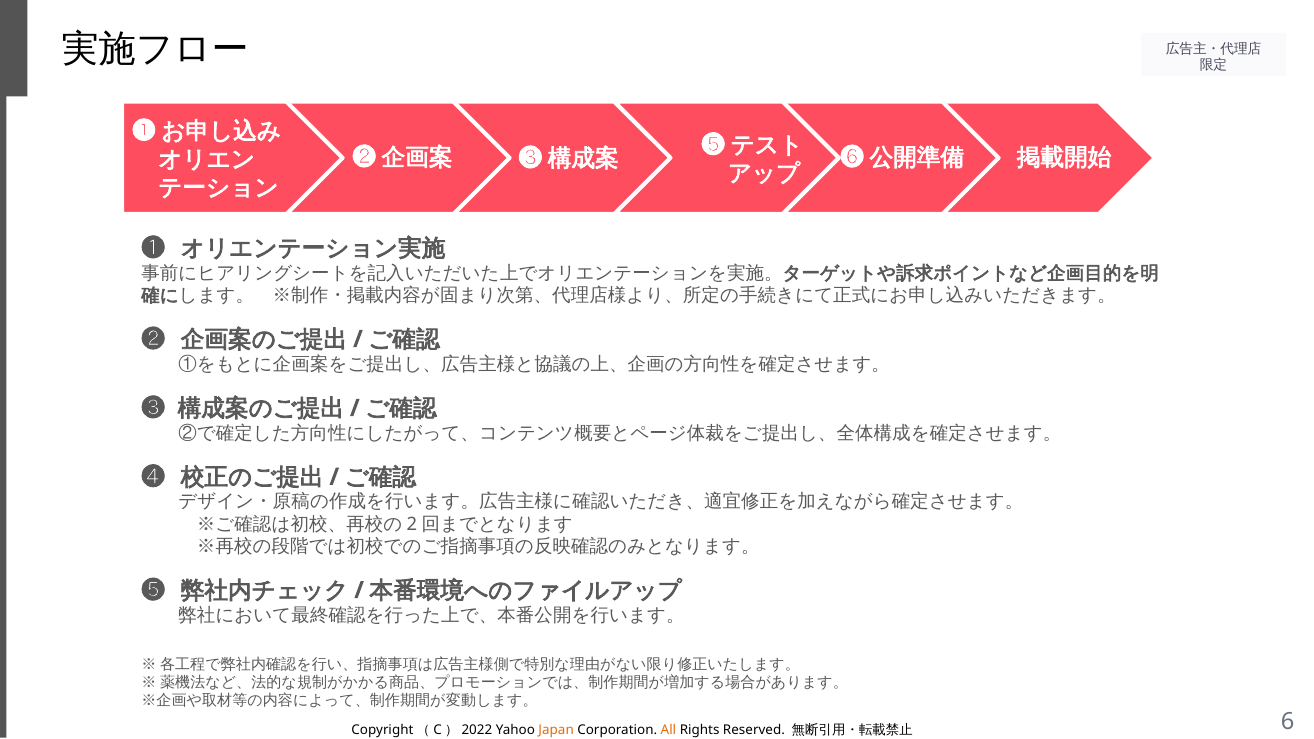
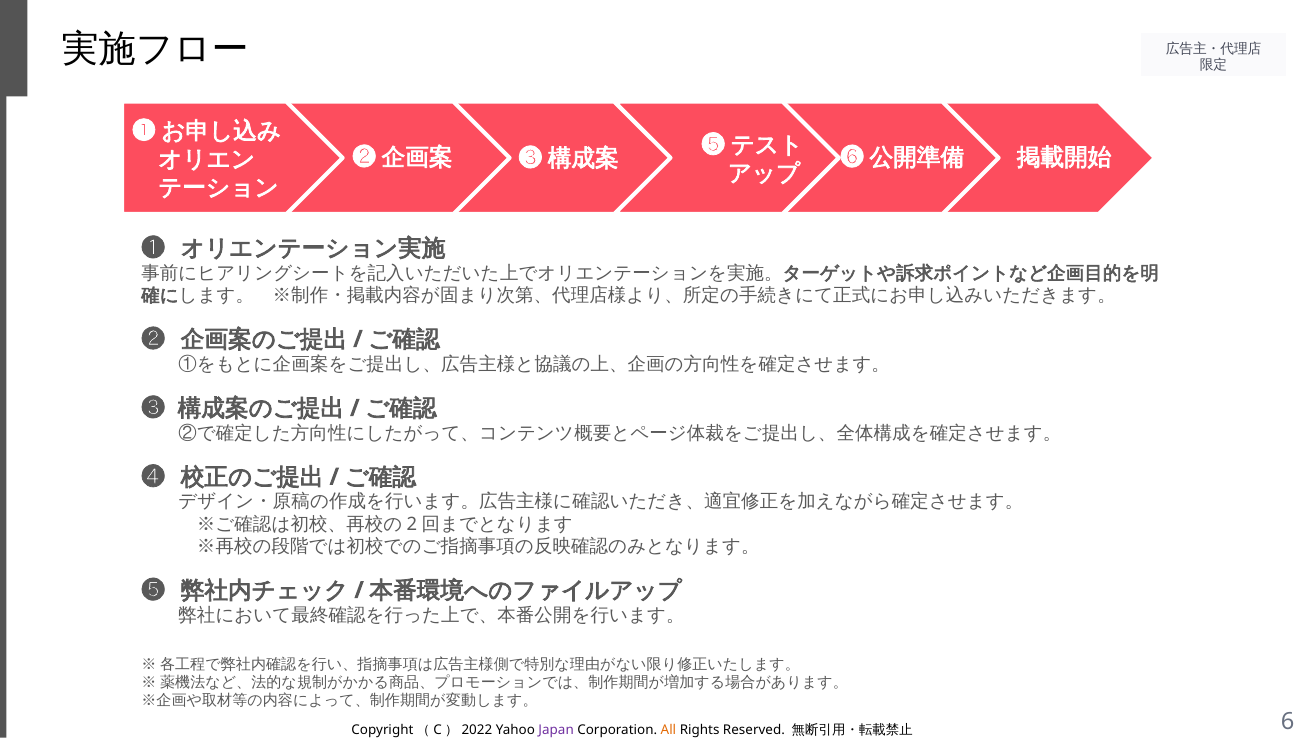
Japan colour: orange -> purple (556, 730)
